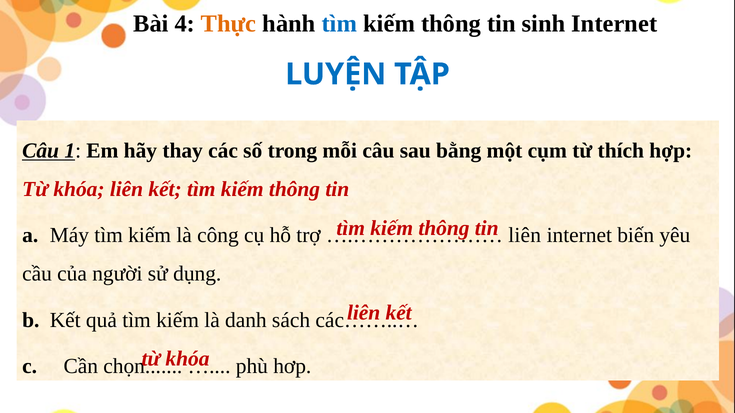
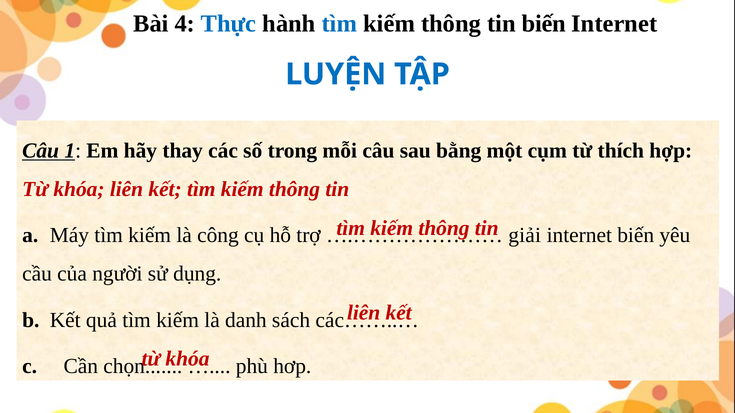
Thực colour: orange -> blue (229, 24)
tin sinh: sinh -> biến (544, 24)
liên: liên -> giải (525, 236)
